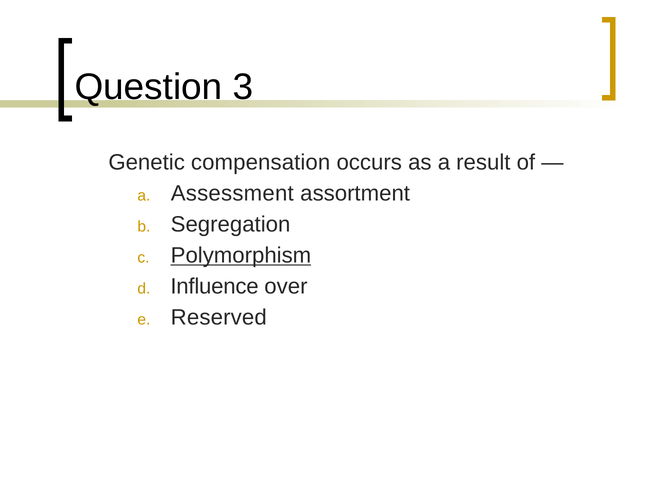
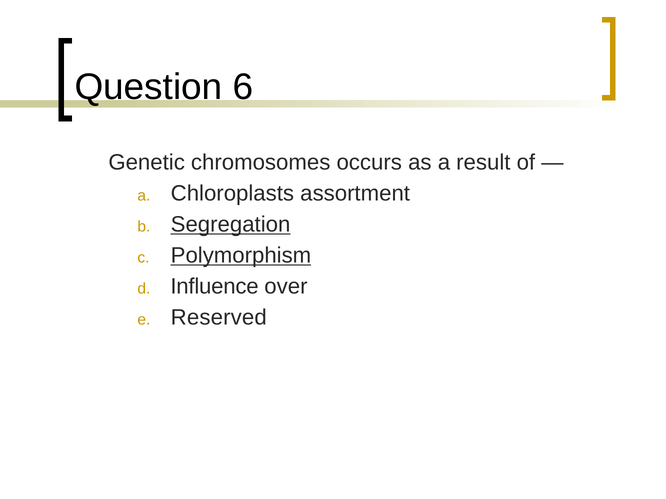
3: 3 -> 6 (243, 87)
compensation: compensation -> chromosomes (261, 163)
Assessment: Assessment -> Chloroplasts (232, 194)
Segregation underline: none -> present (231, 225)
